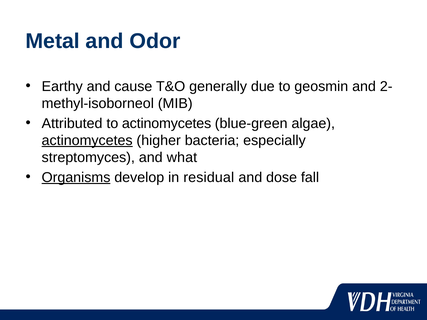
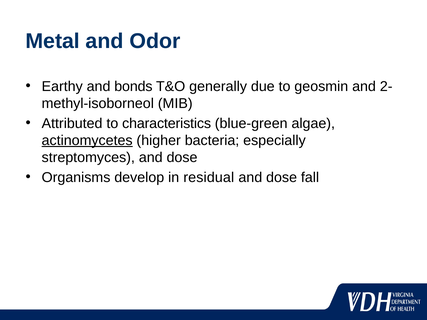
cause: cause -> bonds (133, 86)
to actinomycetes: actinomycetes -> characteristics (167, 123)
streptomyces and what: what -> dose (182, 158)
Organisms underline: present -> none (76, 177)
